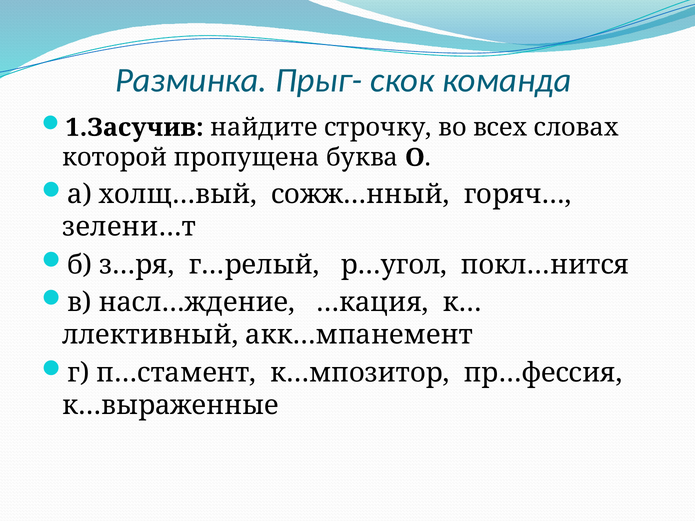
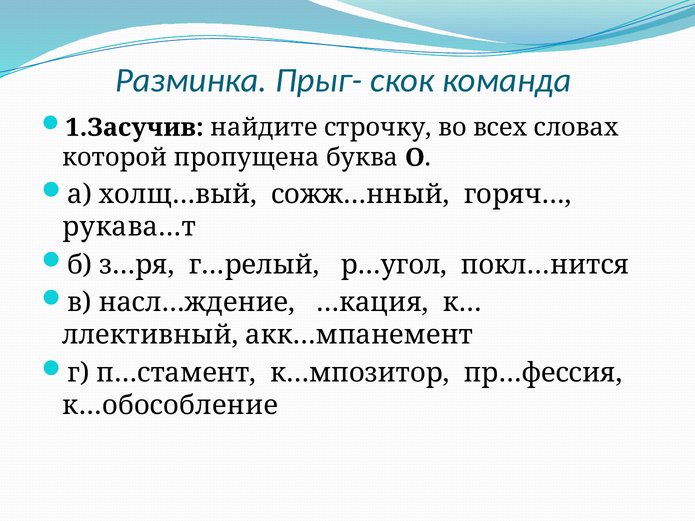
зелени…т: зелени…т -> рукава…т (129, 227)
к…выраженные: к…выраженные -> к…обособление (170, 405)
